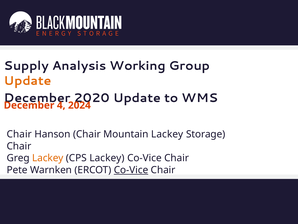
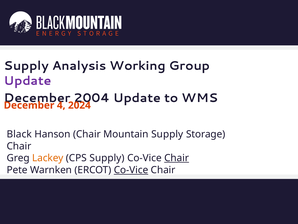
Update colour: orange -> purple (28, 81)
2020: 2020 -> 2004 (92, 98)
Chair: Chair -> Black (19, 134)
Mountain Lackey: Lackey -> Supply (167, 134)
CPS Lackey: Lackey -> Supply (107, 158)
Chair underline: none -> present (177, 158)
